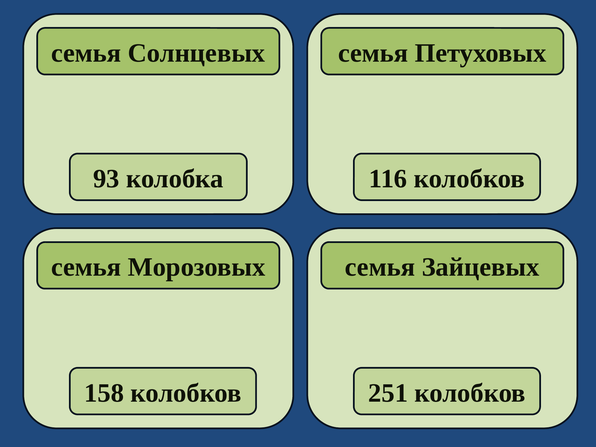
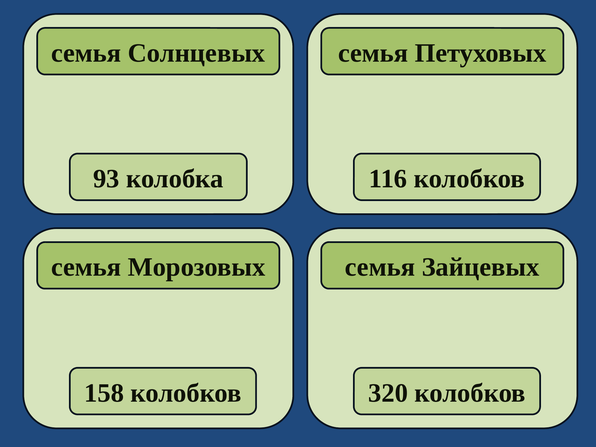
251: 251 -> 320 (388, 393)
